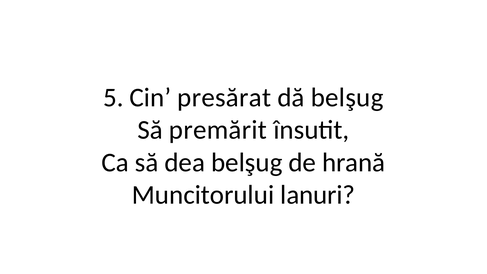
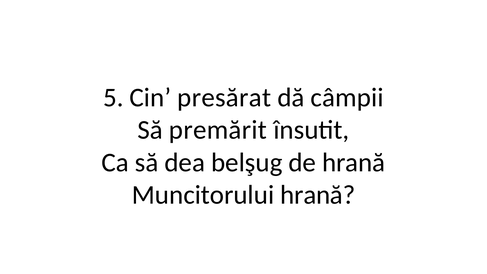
dă belşug: belşug -> câmpii (347, 97)
Muncitorului lanuri: lanuri -> hrană (318, 195)
